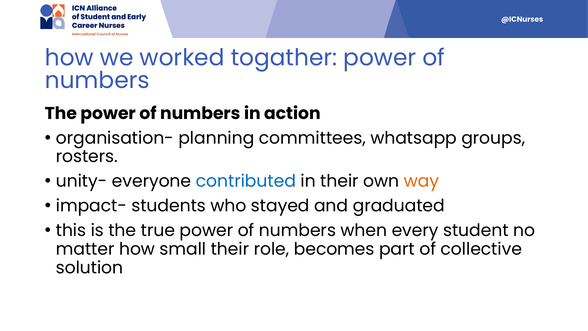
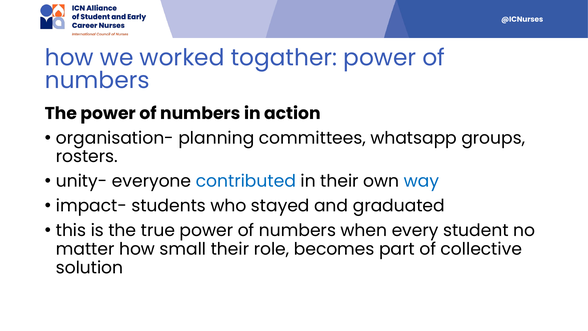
way colour: orange -> blue (421, 181)
